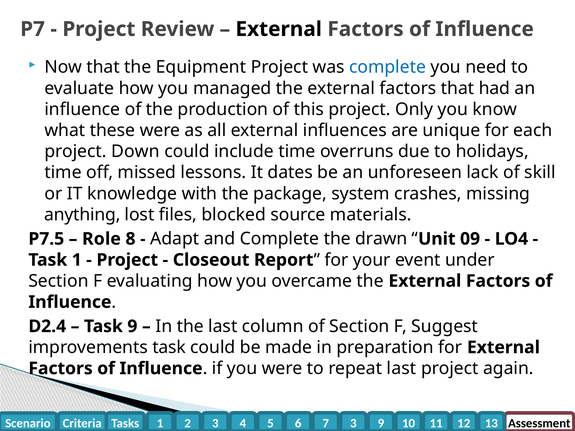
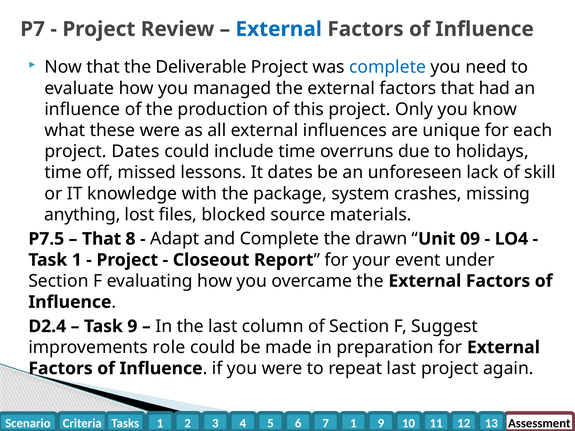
External colour: black -> blue (279, 29)
Equipment: Equipment -> Deliverable (201, 67)
project Down: Down -> Dates (135, 152)
Role: Role -> That (102, 239)
improvements task: task -> role (169, 348)
3: 3 -> 1 (353, 423)
